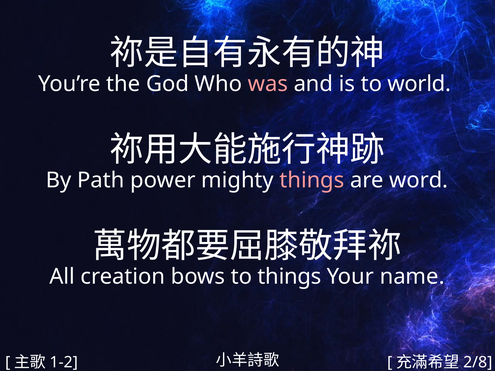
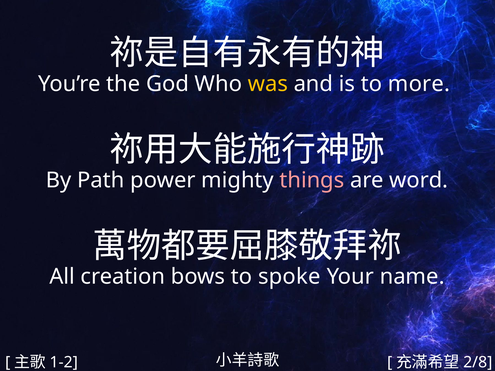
was colour: pink -> yellow (268, 84)
world: world -> more (419, 84)
to things: things -> spoke (289, 277)
